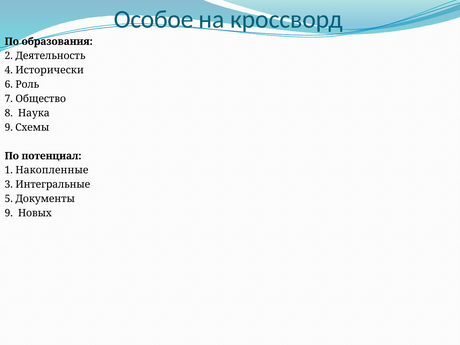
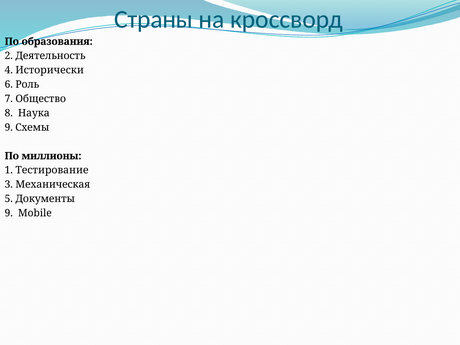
Особое: Особое -> Страны (154, 19)
потенциал: потенциал -> миллионы (52, 156)
Накопленные: Накопленные -> Тестирование (52, 170)
Интегральные: Интегральные -> Механическая (53, 185)
Новых: Новых -> Mobile (35, 213)
